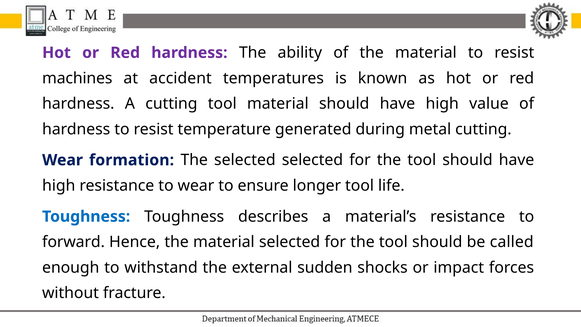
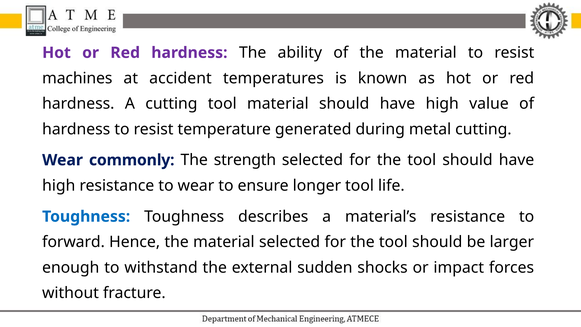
formation: formation -> commonly (132, 160)
The selected: selected -> strength (245, 160)
called: called -> larger (512, 242)
